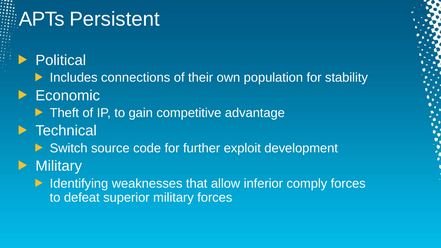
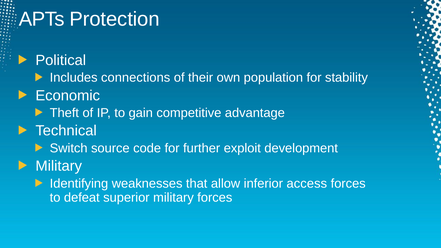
Persistent: Persistent -> Protection (115, 19)
comply: comply -> access (307, 184)
